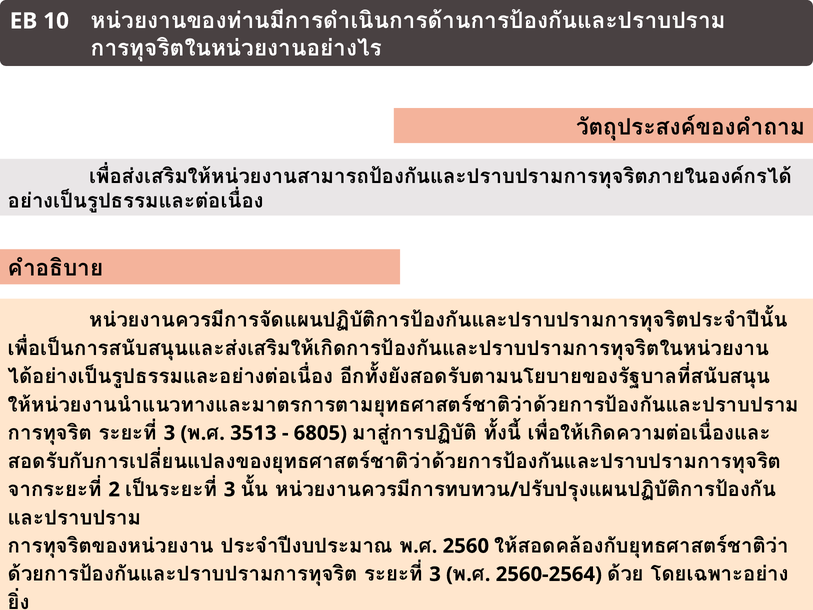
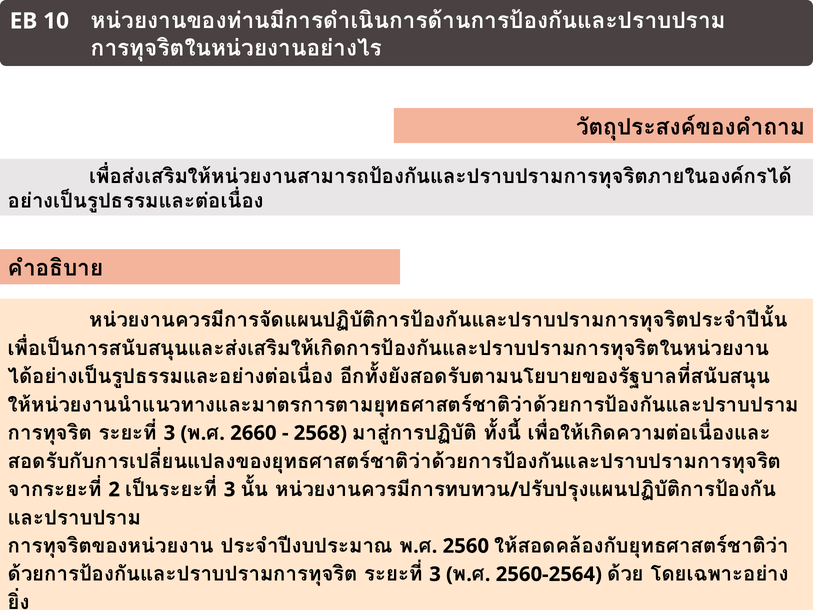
3513: 3513 -> 2660 (253, 433)
6805: 6805 -> 2568 (320, 433)
